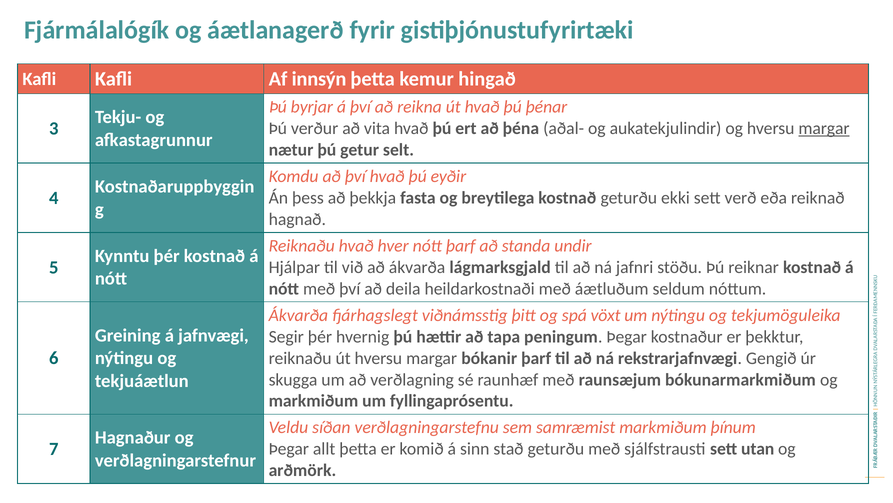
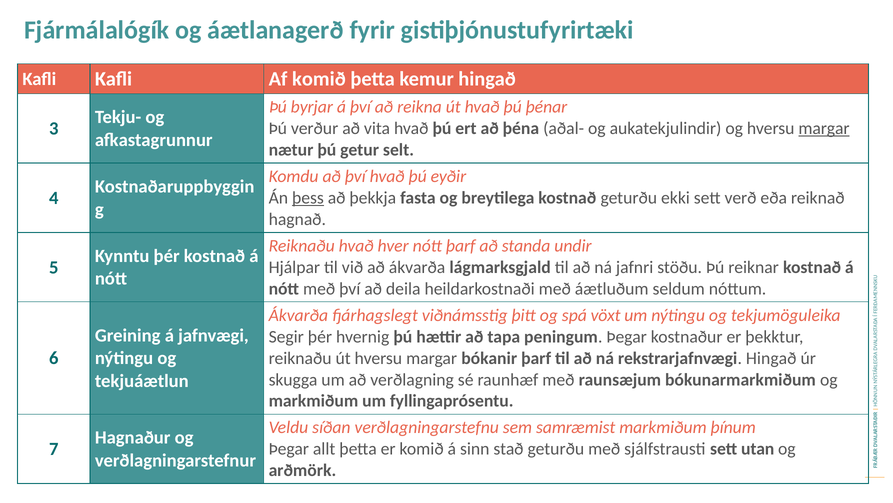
Af innsýn: innsýn -> komið (319, 79)
þess underline: none -> present (308, 198)
rekstrarjafnvægi Gengið: Gengið -> Hingað (771, 358)
